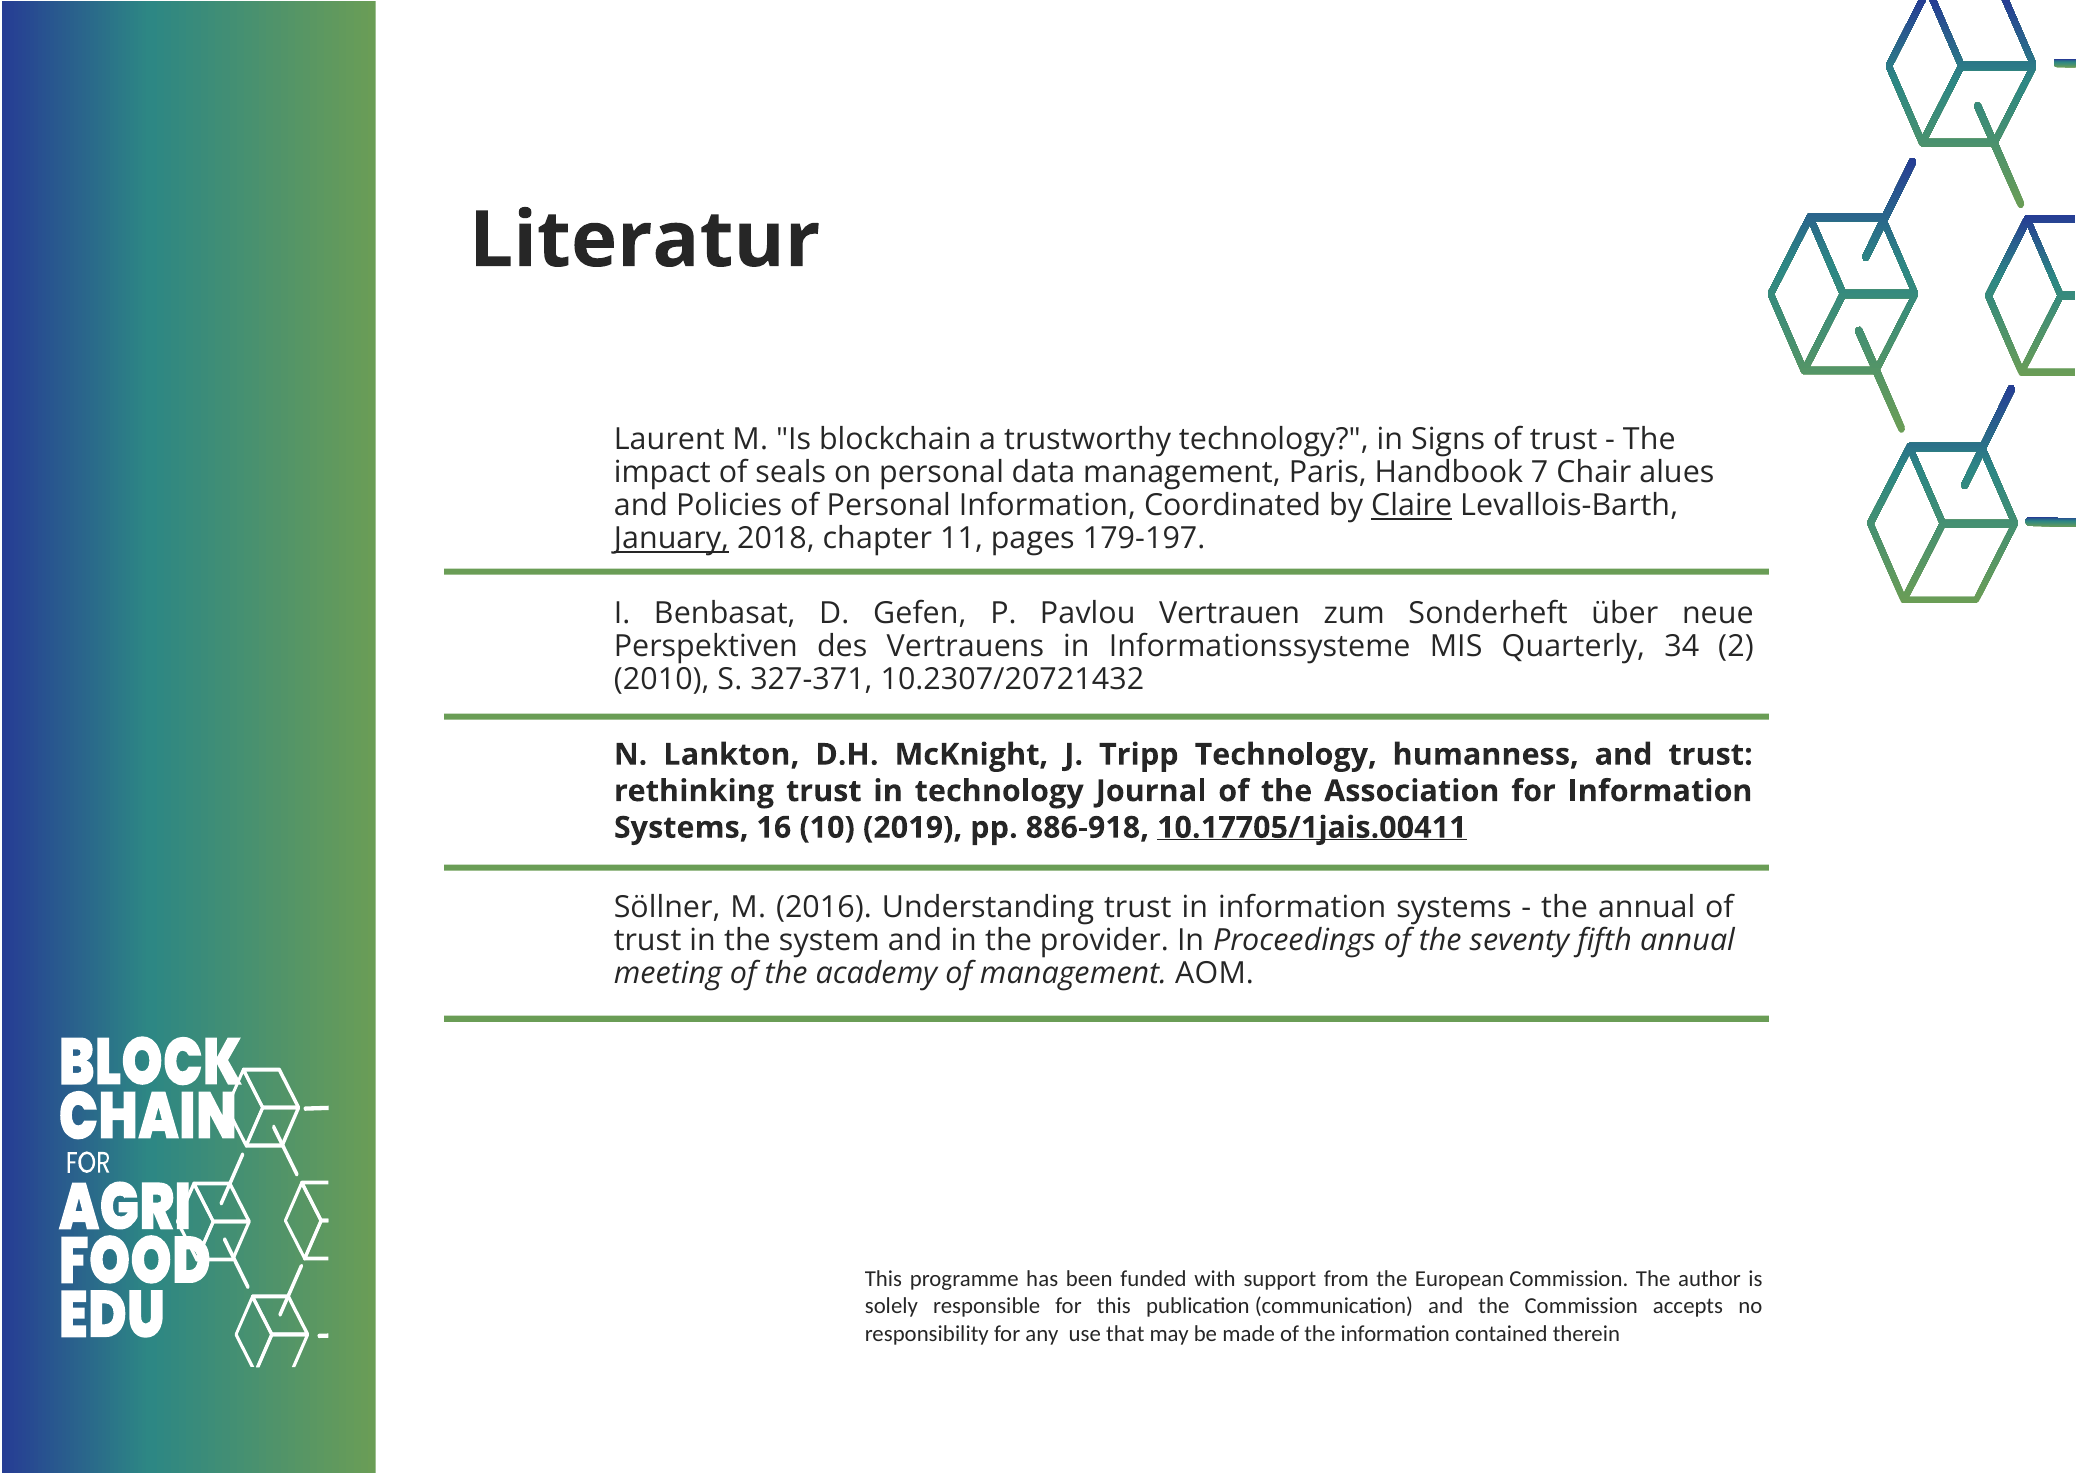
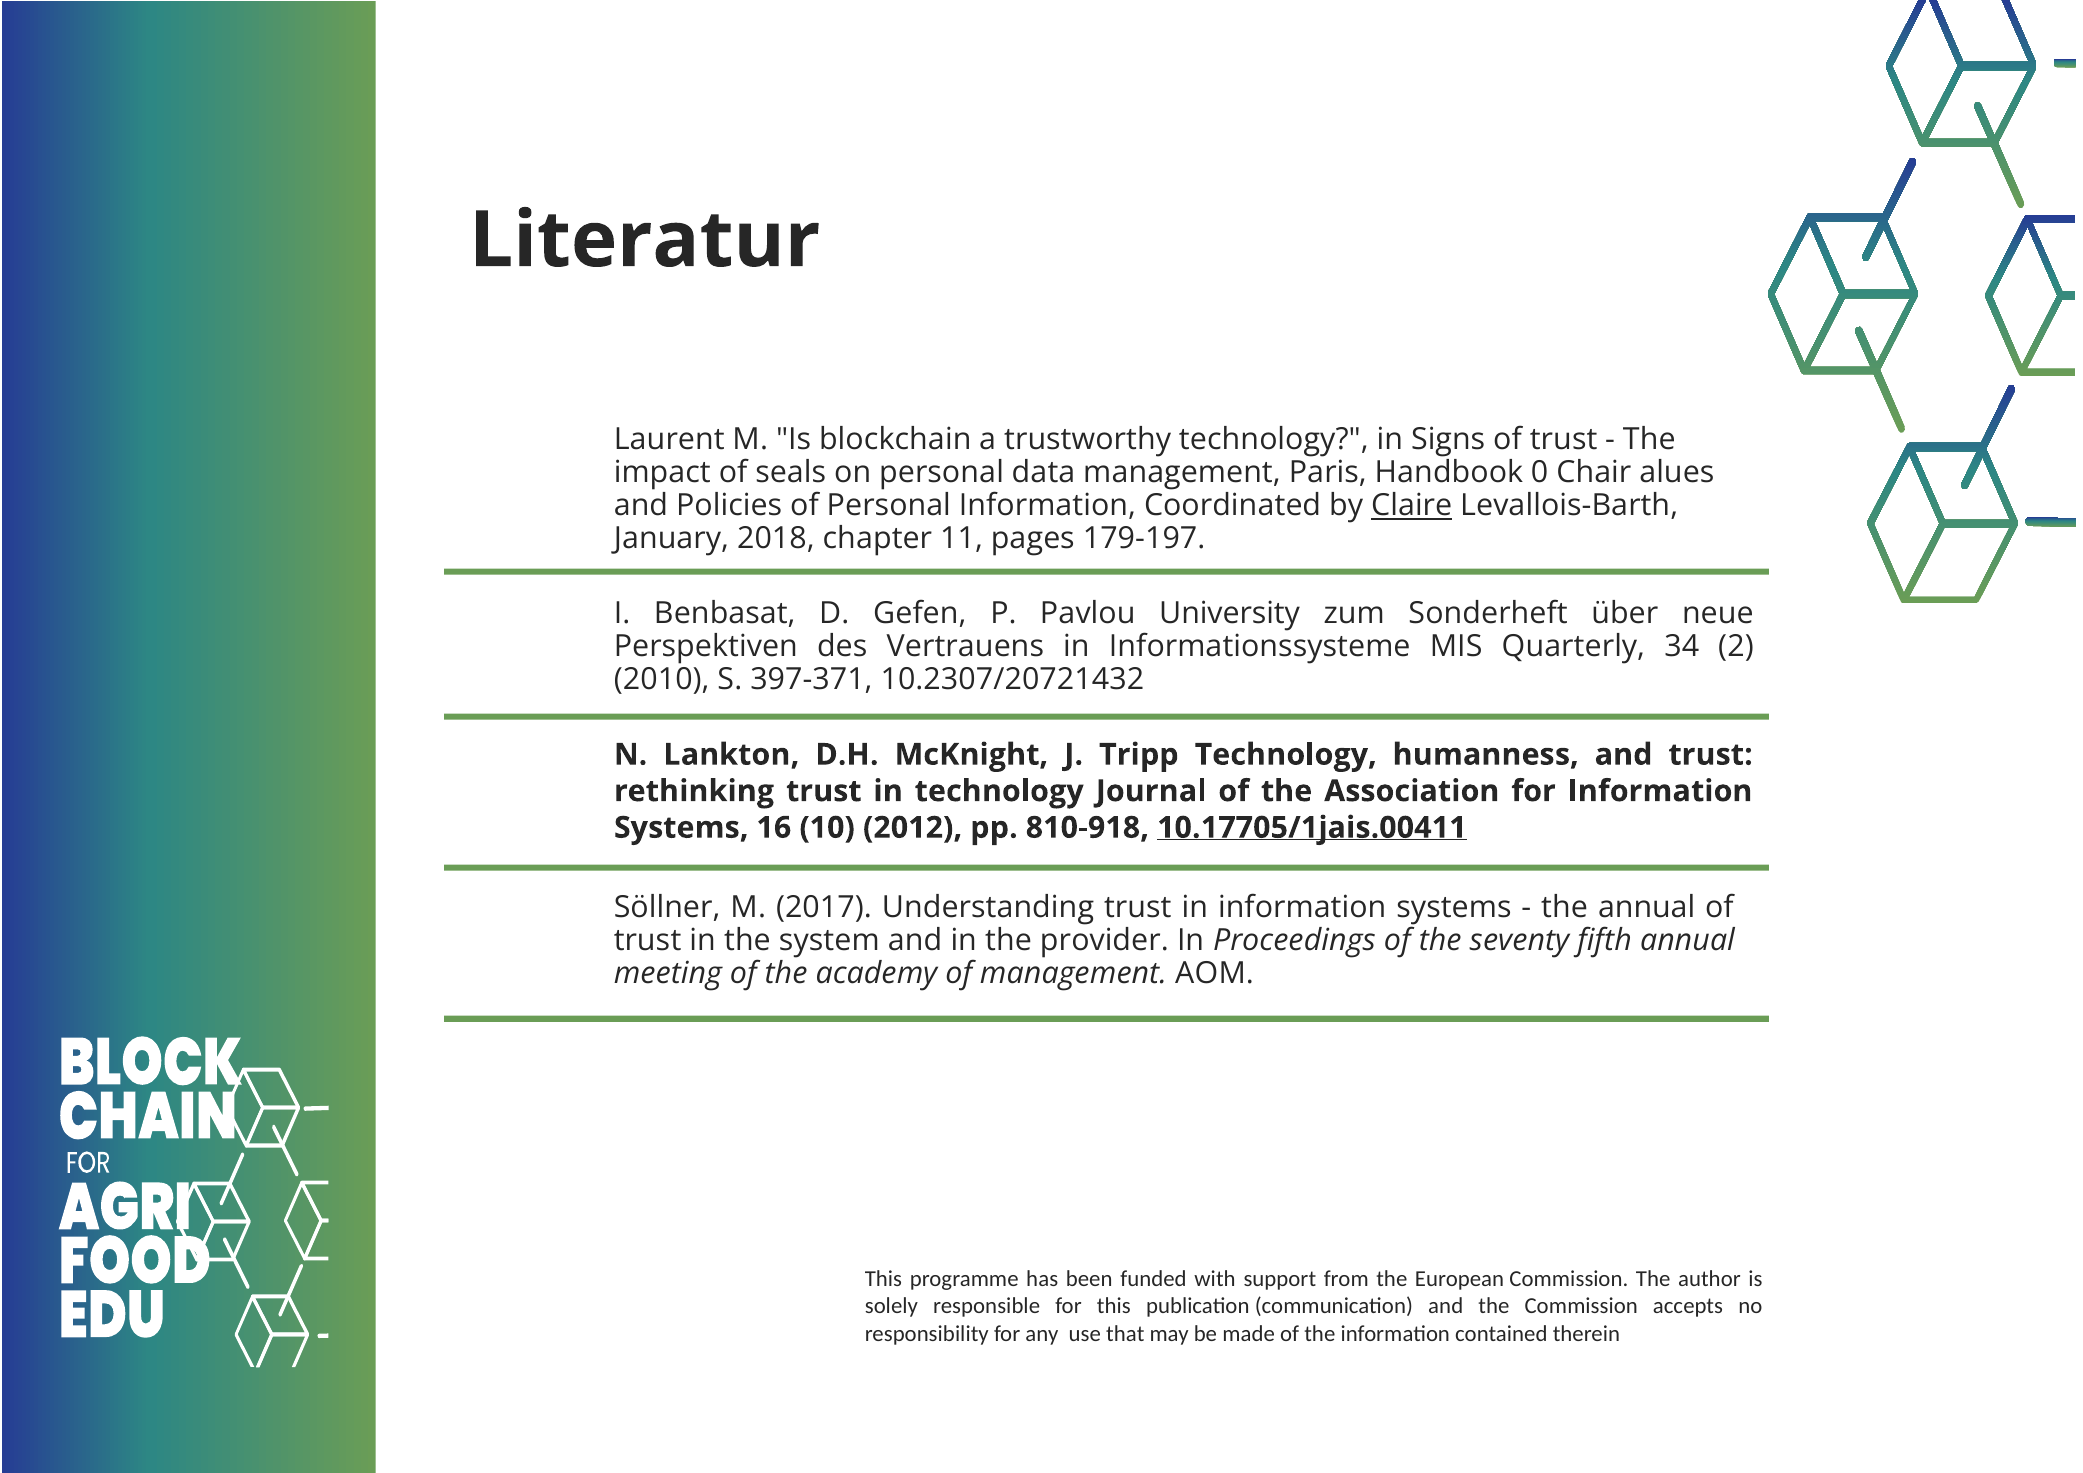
7: 7 -> 0 (1540, 473)
January underline: present -> none (671, 539)
Vertrauen: Vertrauen -> University (1230, 614)
327-371: 327-371 -> 397-371 (811, 679)
2019: 2019 -> 2012 (913, 828)
886-918: 886-918 -> 810-918 (1087, 828)
2016: 2016 -> 2017 (824, 908)
